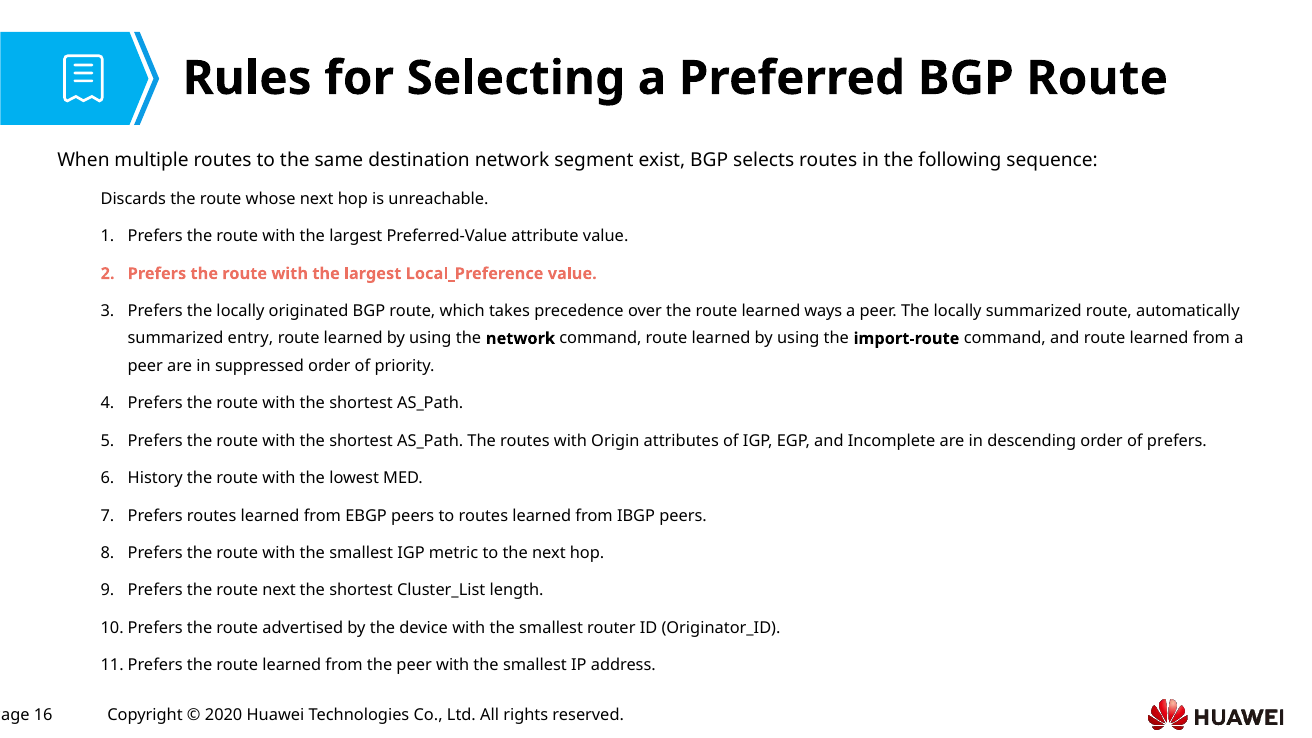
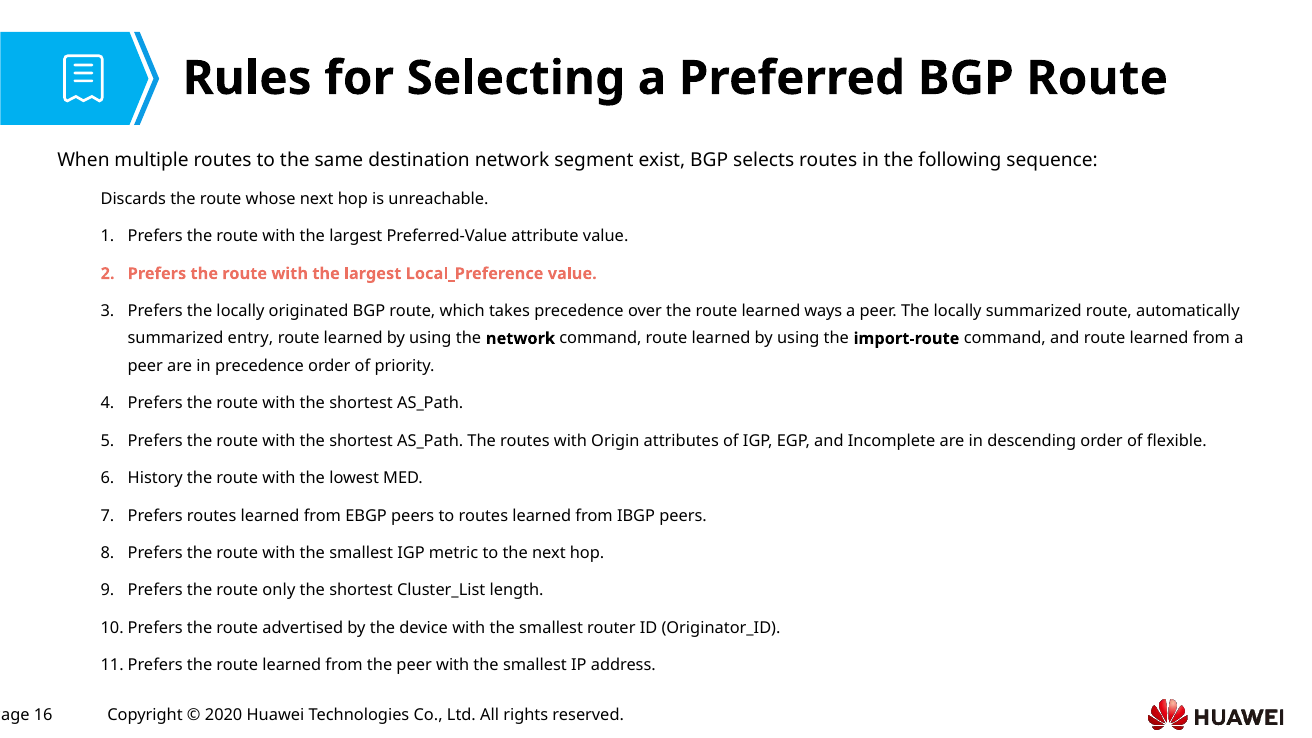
in suppressed: suppressed -> precedence (260, 366)
of prefers: prefers -> flexible (1177, 441)
route next: next -> only (279, 590)
